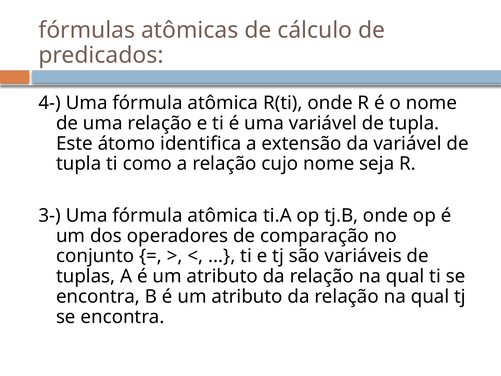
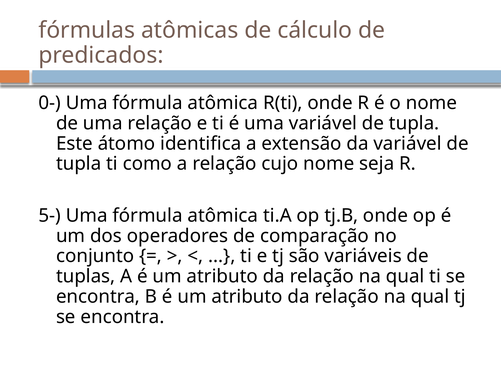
4-: 4- -> 0- (50, 103)
3-: 3- -> 5- (50, 215)
